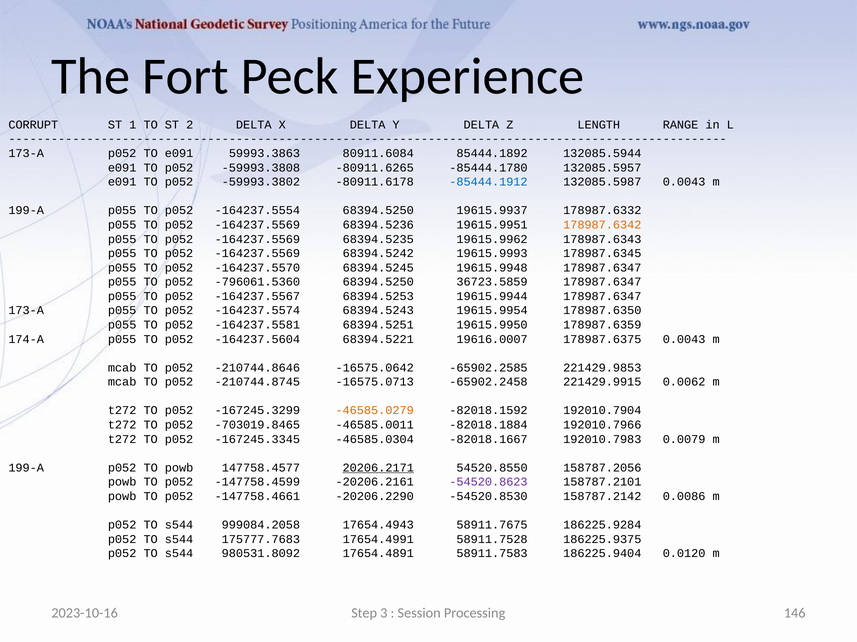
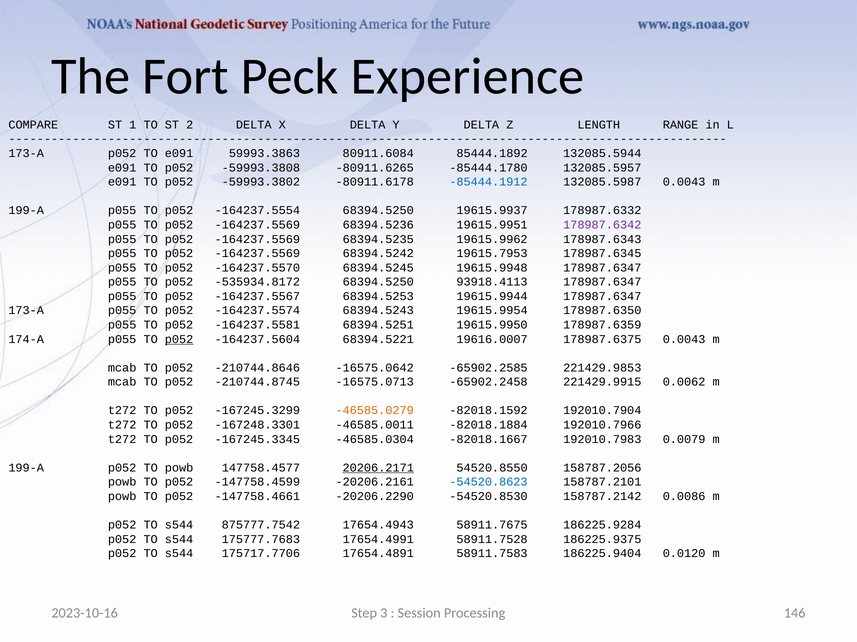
CORRUPT: CORRUPT -> COMPARE (33, 125)
178987.6342 colour: orange -> purple (602, 225)
19615.9993: 19615.9993 -> 19615.7953 (492, 254)
-796061.5360: -796061.5360 -> -535934.8172 (257, 282)
36723.5859: 36723.5859 -> 93918.4113 (492, 282)
p052 underline: none -> present (179, 340)
-703019.8465: -703019.8465 -> -167248.3301 (257, 425)
-54520.8623 colour: purple -> blue (488, 483)
999084.2058: 999084.2058 -> 875777.7542 (261, 525)
980531.8092: 980531.8092 -> 175717.7706 (261, 554)
